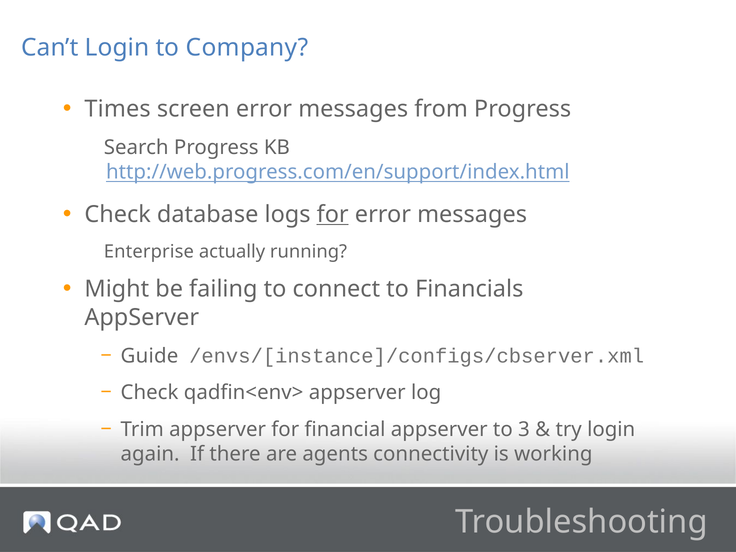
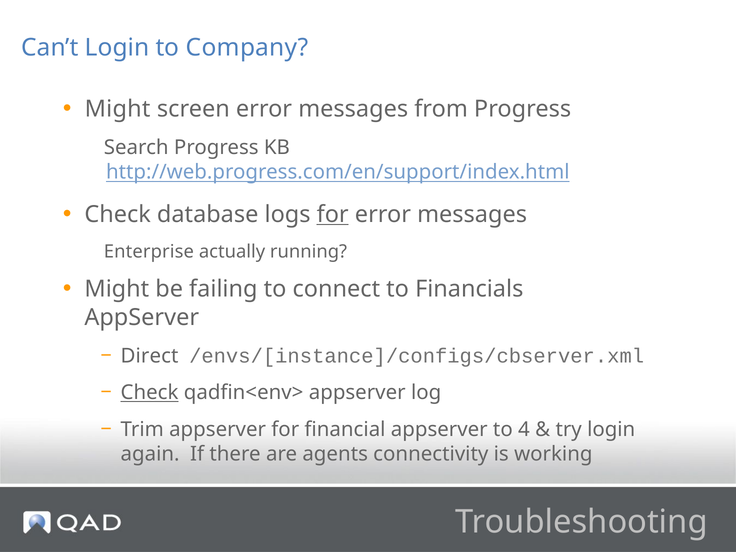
Times: Times -> Might (118, 109)
Guide: Guide -> Direct (150, 356)
Check underline: none -> present (150, 393)
3: 3 -> 4 (524, 429)
